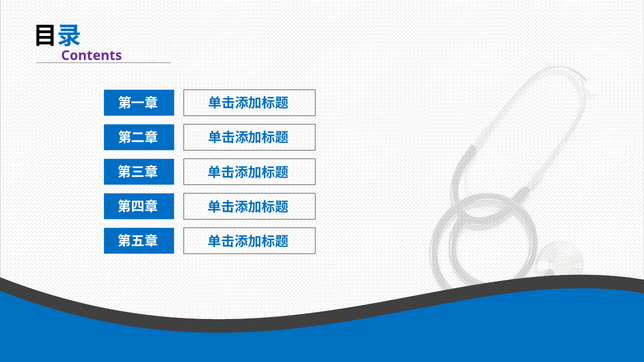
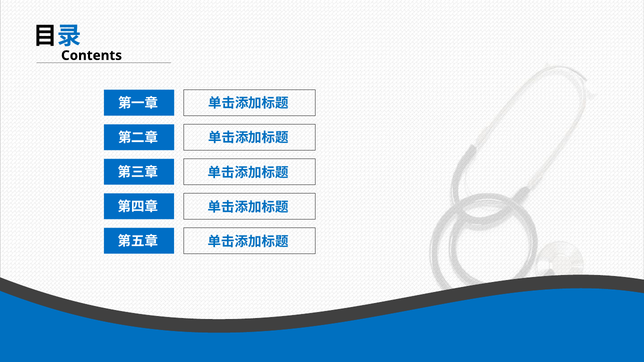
Contents colour: purple -> black (92, 56)
